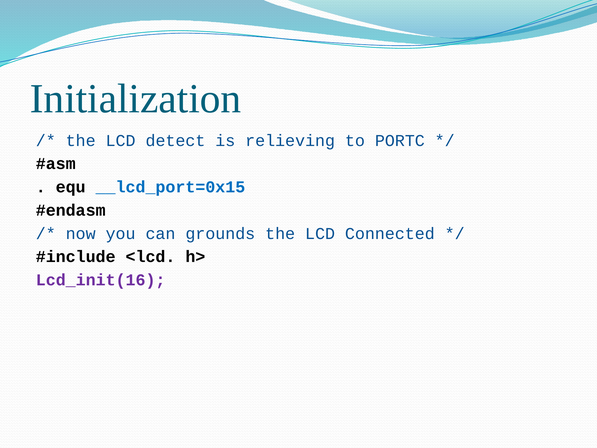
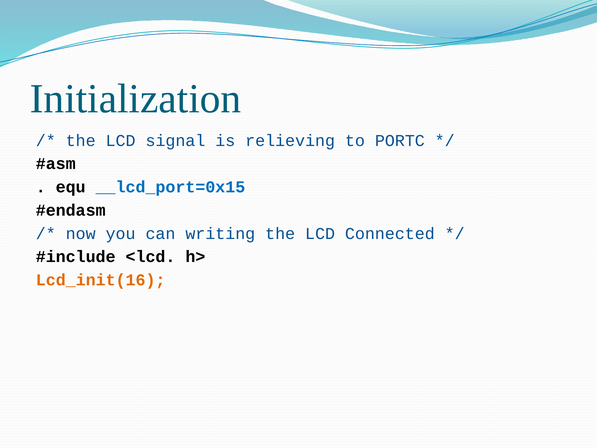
detect: detect -> signal (175, 140)
grounds: grounds -> writing (220, 233)
Lcd_init(16 colour: purple -> orange (101, 280)
